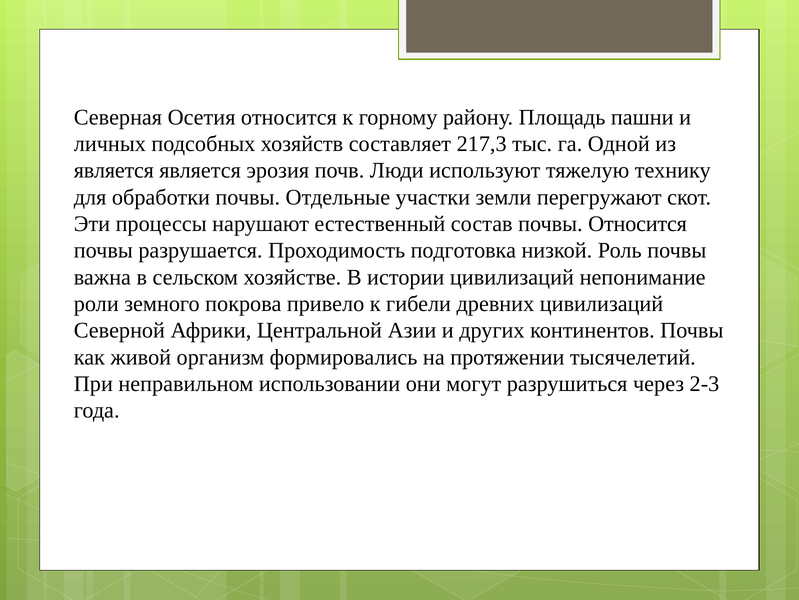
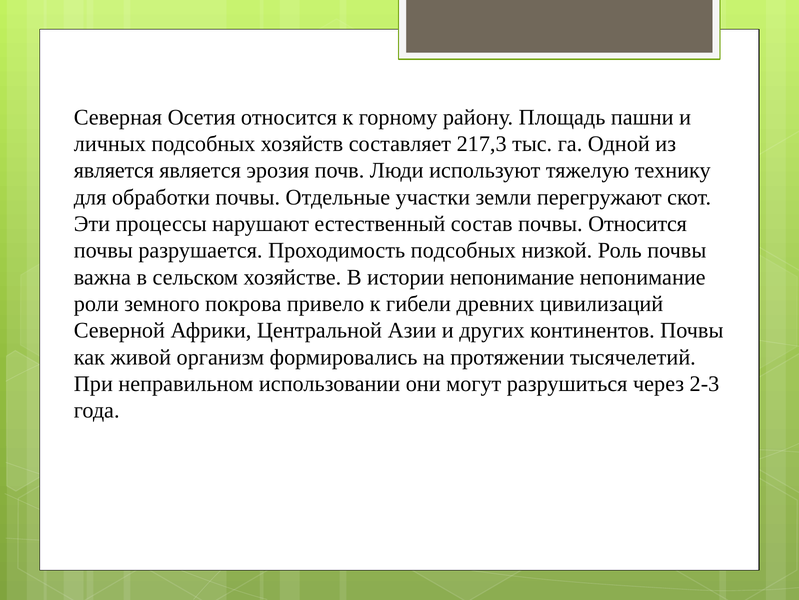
Проходимость подготовка: подготовка -> подсобных (463, 250)
истории цивилизаций: цивилизаций -> непонимание (512, 277)
